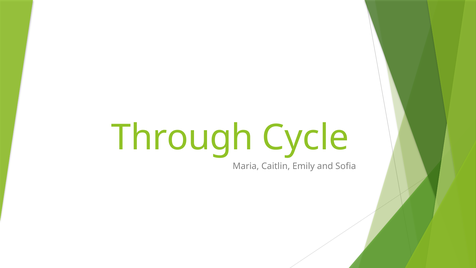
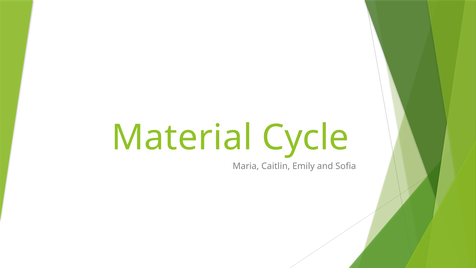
Through: Through -> Material (182, 137)
